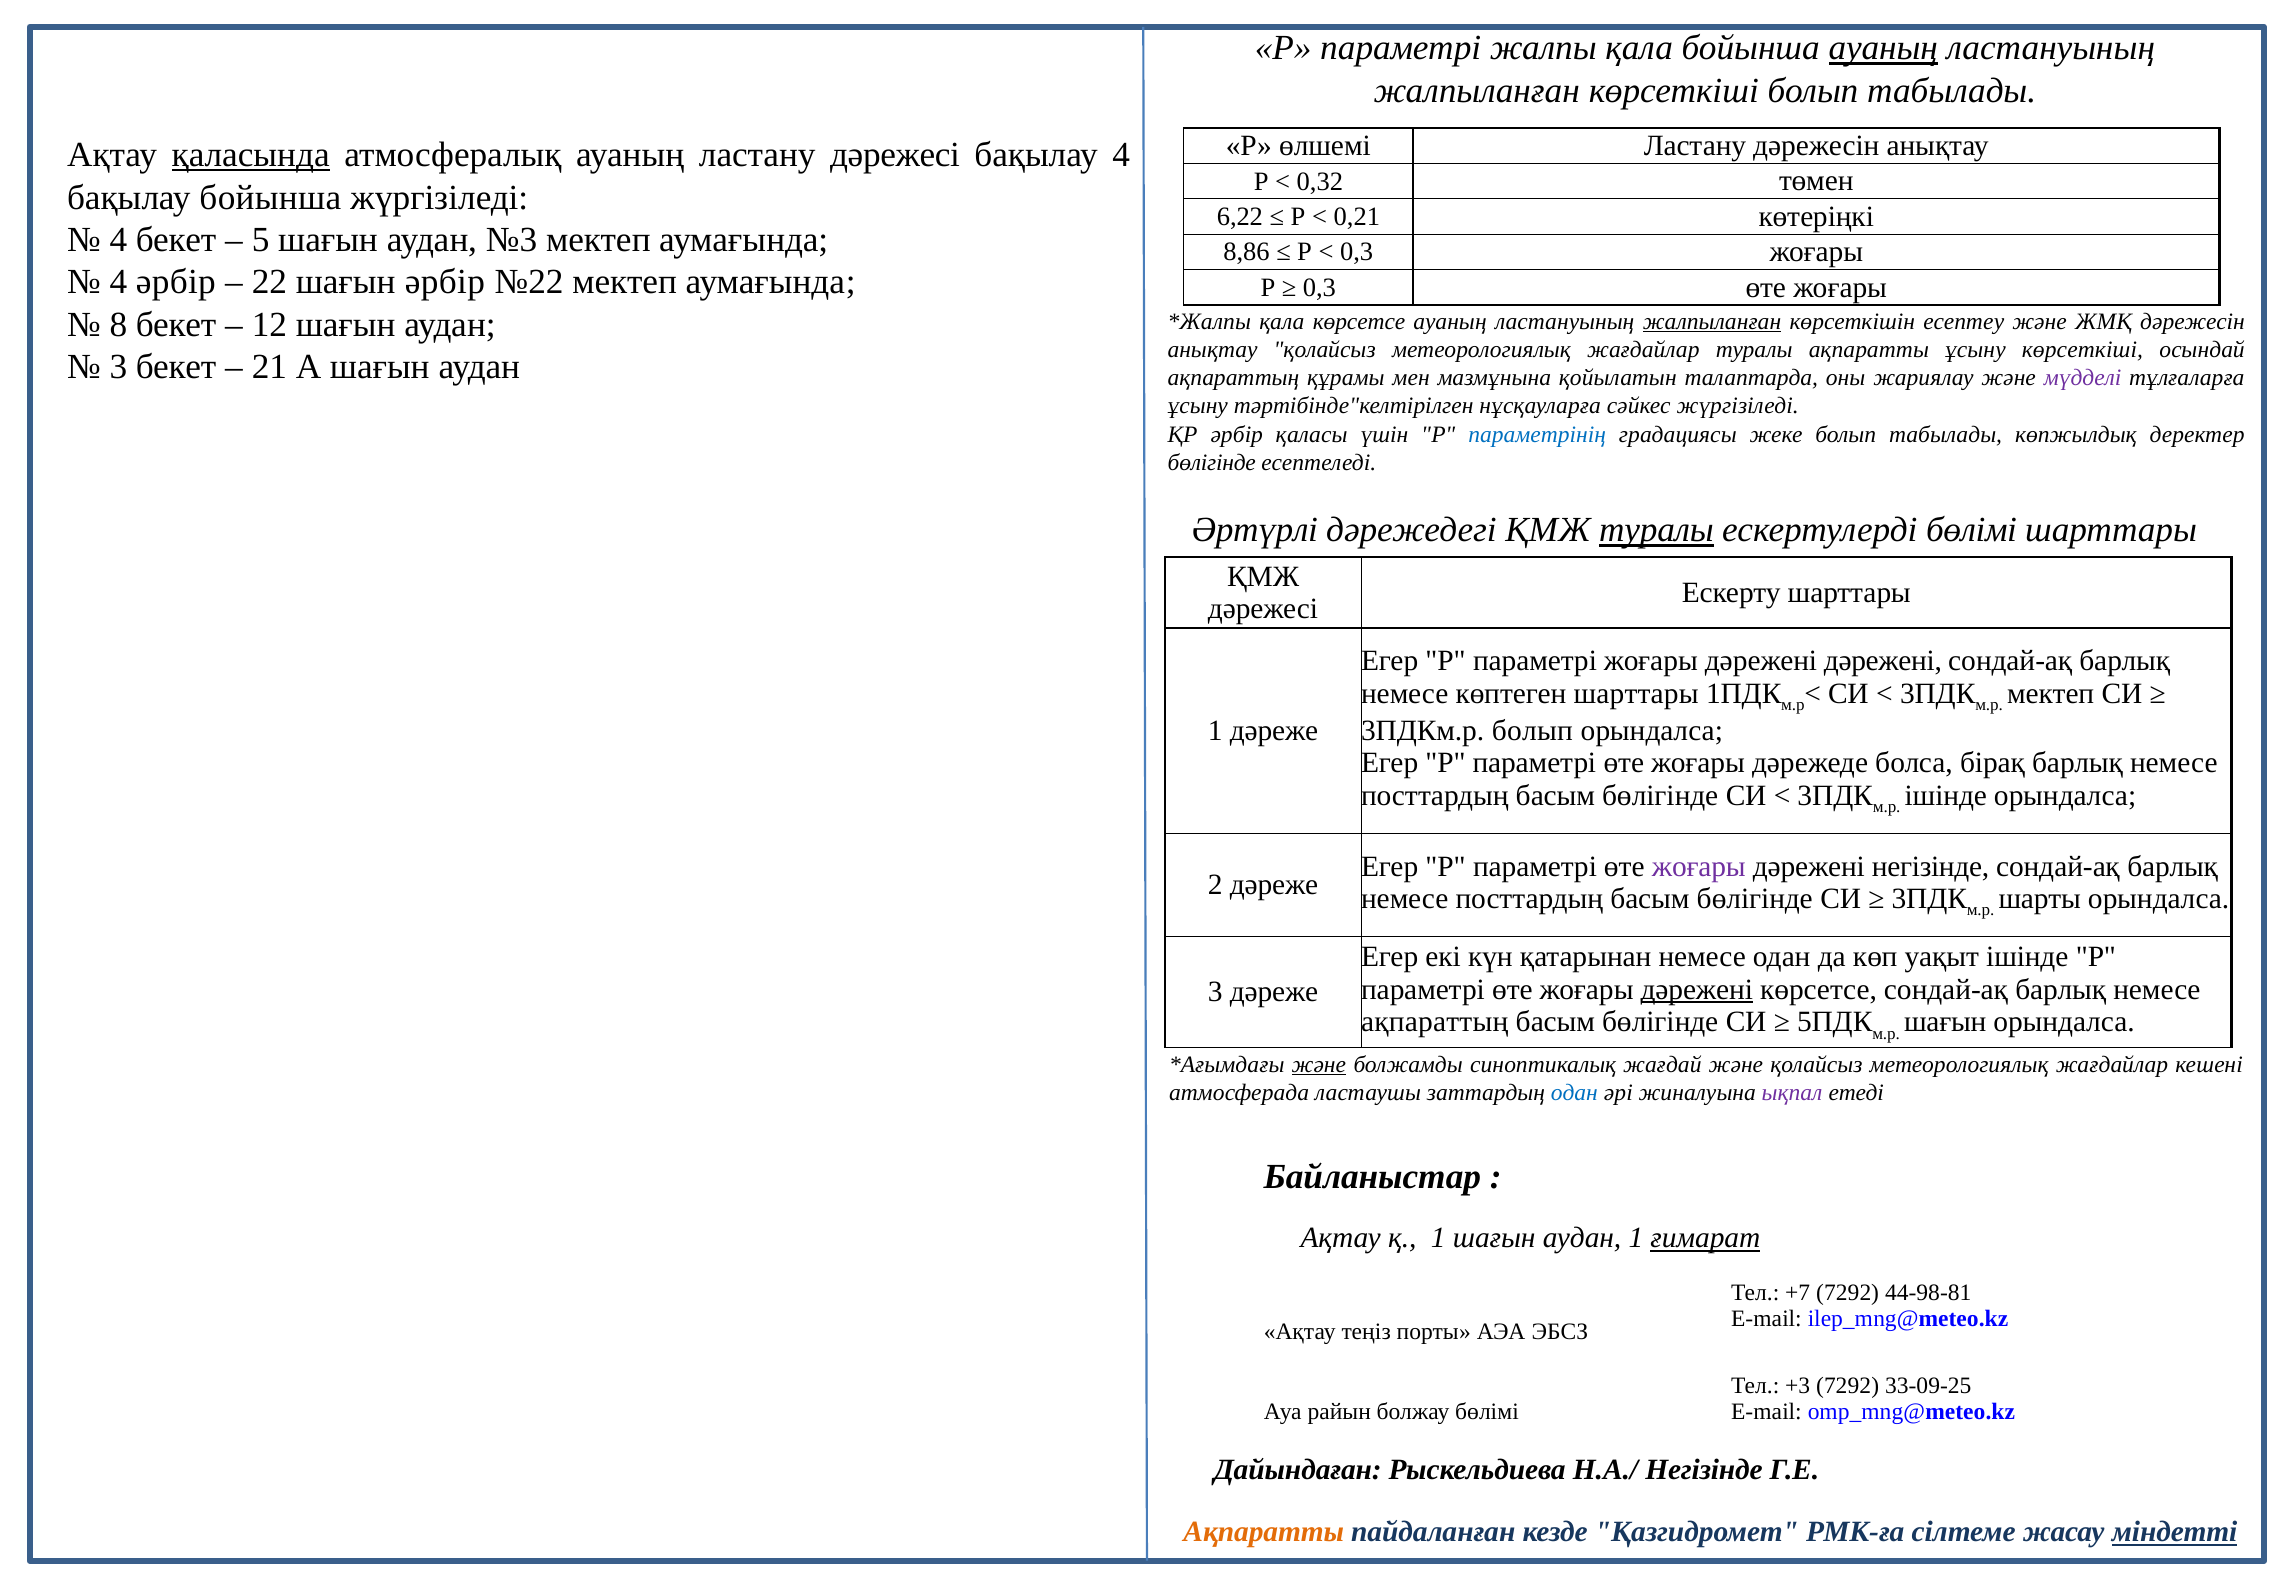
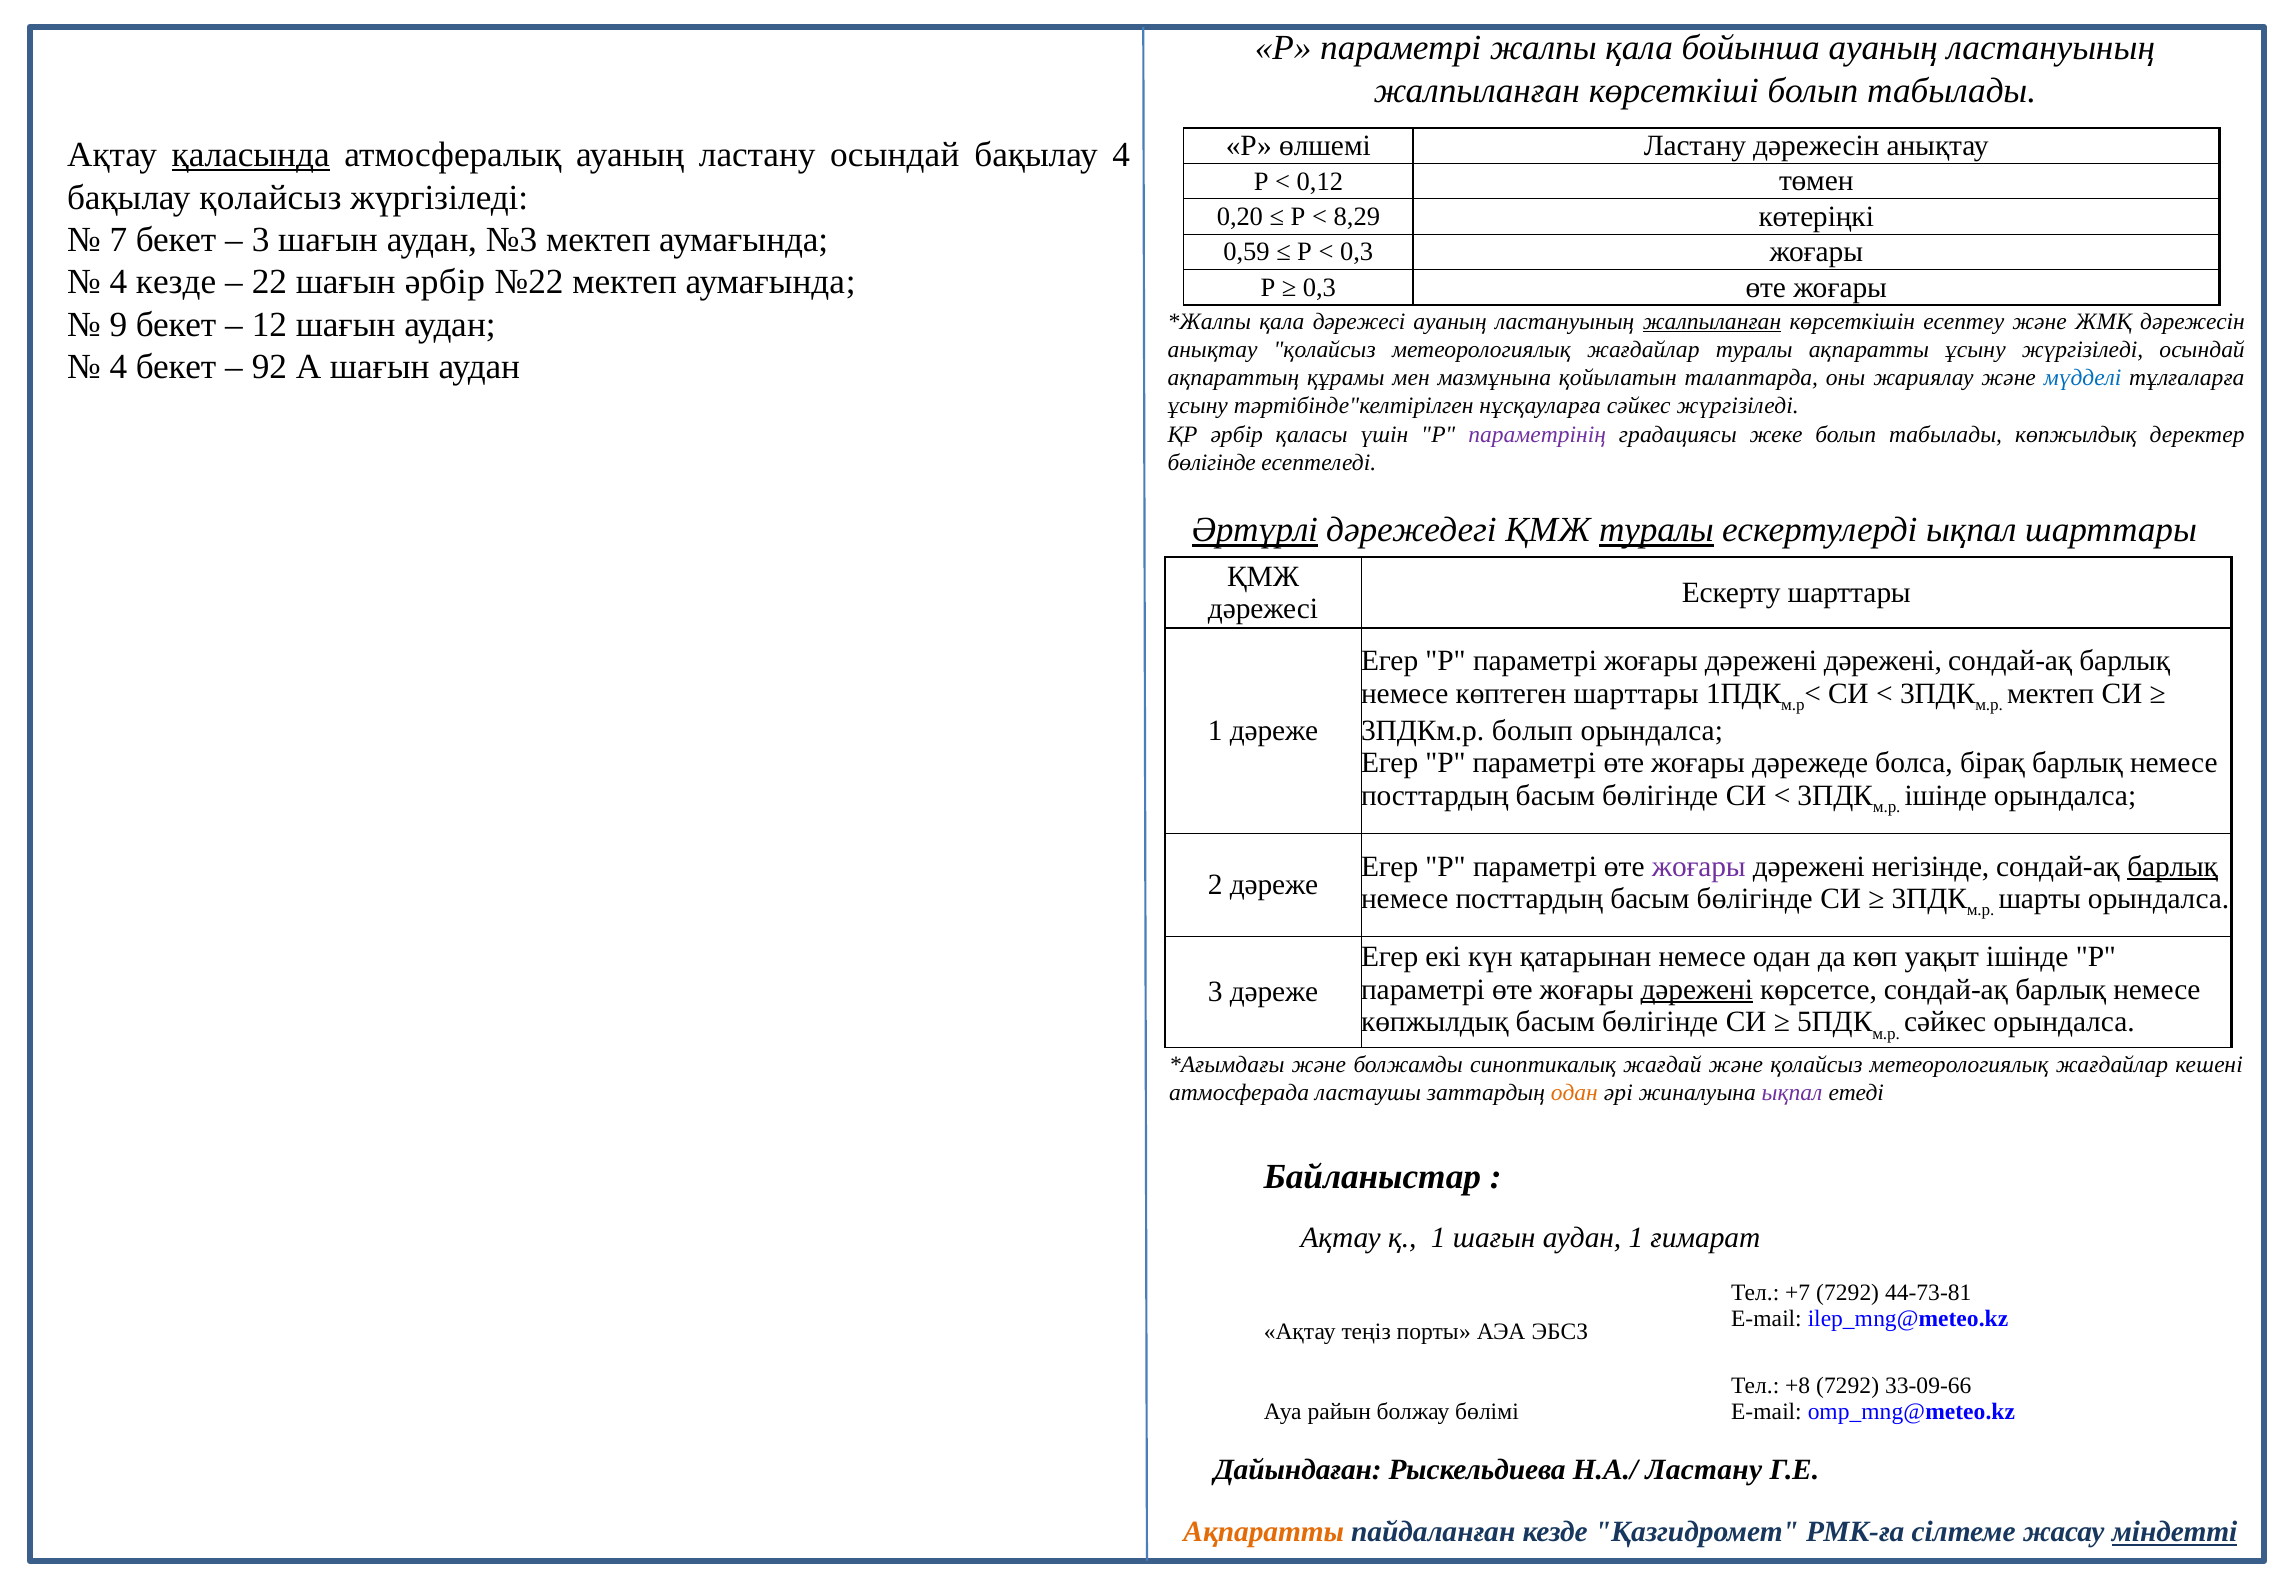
ауаның underline: present -> none (1883, 48)
ластану дәрежесі: дәрежесі -> осындай (895, 155)
0,32: 0,32 -> 0,12 (1320, 181)
бақылау бойынша: бойынша -> қолайсыз (270, 198)
6,22: 6,22 -> 0,20 (1240, 217)
0,21: 0,21 -> 8,29 (1357, 217)
4: 4 -> 7 (118, 240)
5: 5 -> 3 (261, 240)
8,86: 8,86 -> 0,59 (1246, 252)
4 әрбір: әрбір -> кезде (176, 282)
8: 8 -> 9 (118, 325)
қала көрсетсе: көрсетсе -> дәрежесі (1359, 322)
ұсыну көрсеткіші: көрсеткіші -> жүргізіледі (2083, 350)
3: 3 -> 4 (118, 367)
21: 21 -> 92 (269, 367)
мүдделі colour: purple -> blue (2083, 378)
параметрінің colour: blue -> purple (1537, 434)
Әртүрлі underline: none -> present (1255, 530)
ескертулерді бөлімі: бөлімі -> ықпал (1971, 530)
барлық underline: none -> present (2173, 866)
ақпараттың: ақпараттың -> көпжылдық (1435, 1022)
шағын: шағын -> сәйкес (1945, 1022)
және underline: present -> none (1319, 1065)
одан colour: blue -> orange (1574, 1093)
ғимарат underline: present -> none (1705, 1238)
44-98-81: 44-98-81 -> 44-73-81 (1928, 1293)
+3: +3 -> +8 (1798, 1385)
33-09-25: 33-09-25 -> 33-09-66 (1928, 1385)
Н.А./ Негізінде: Негізінде -> Ластану (1704, 1470)
